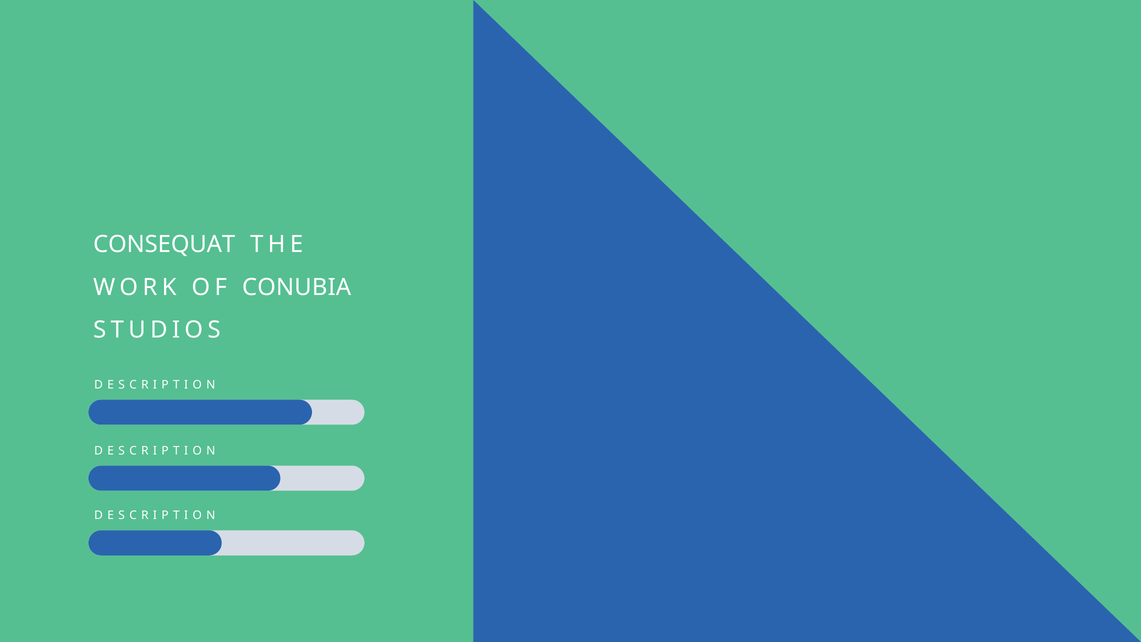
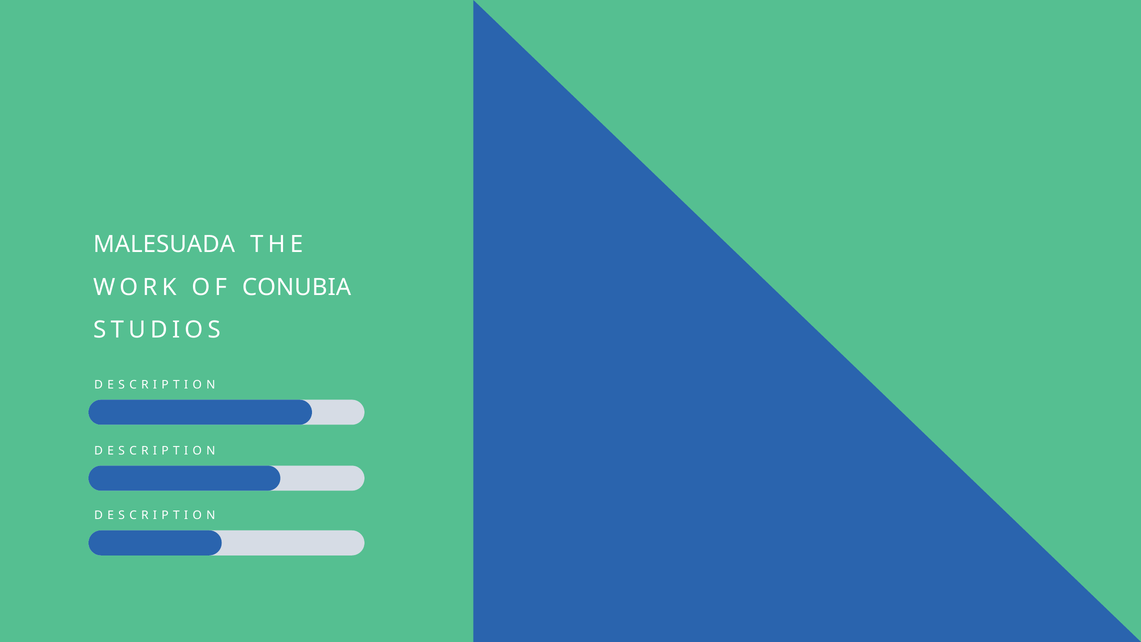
CONSEQUAT: CONSEQUAT -> MALESUADA (164, 244)
